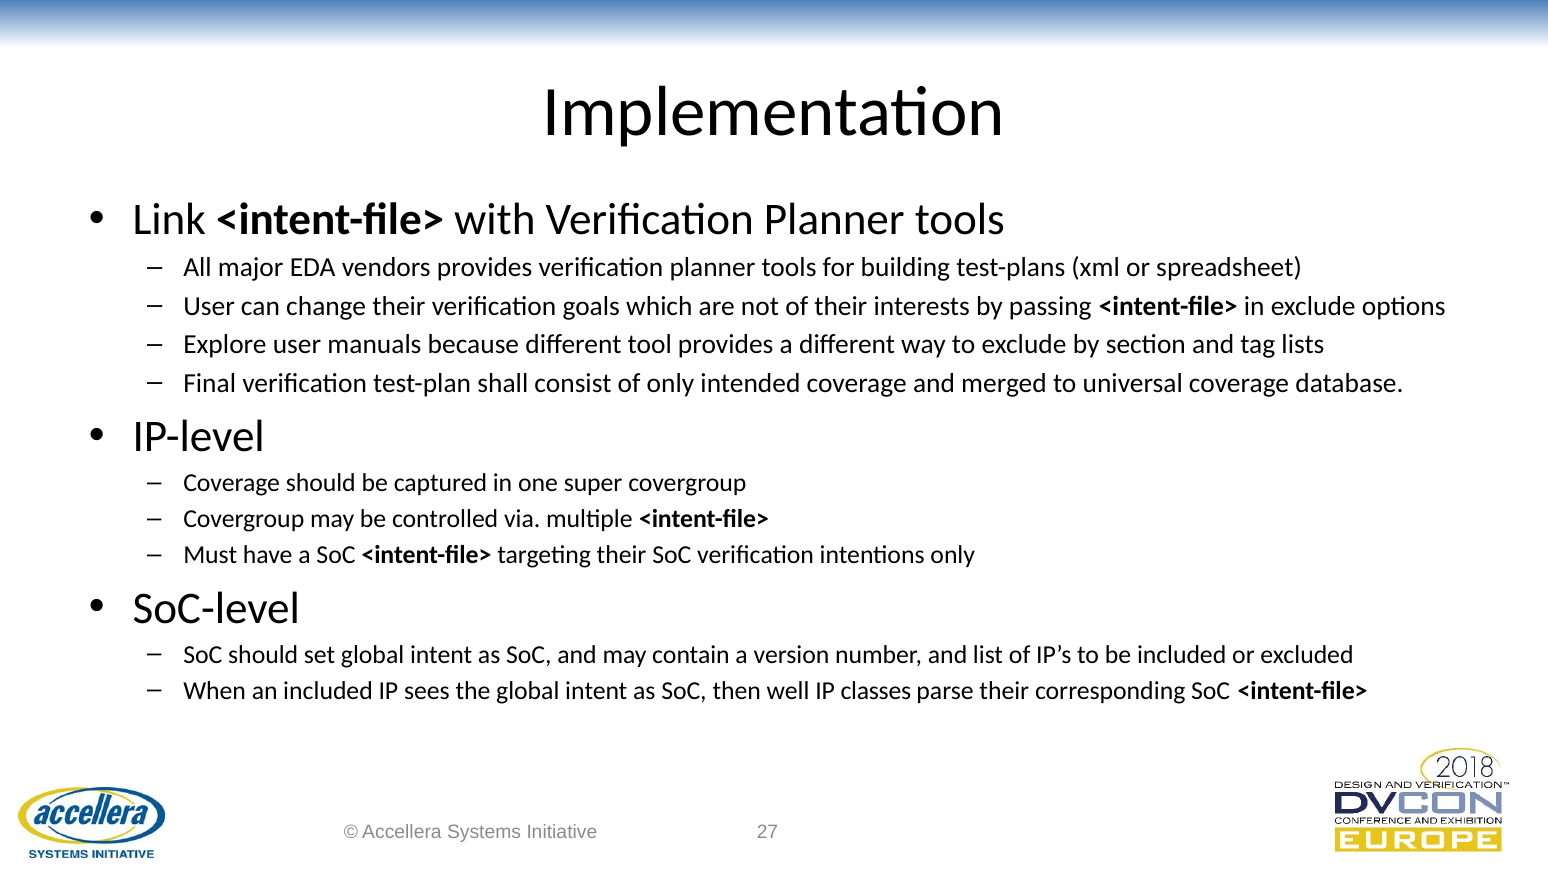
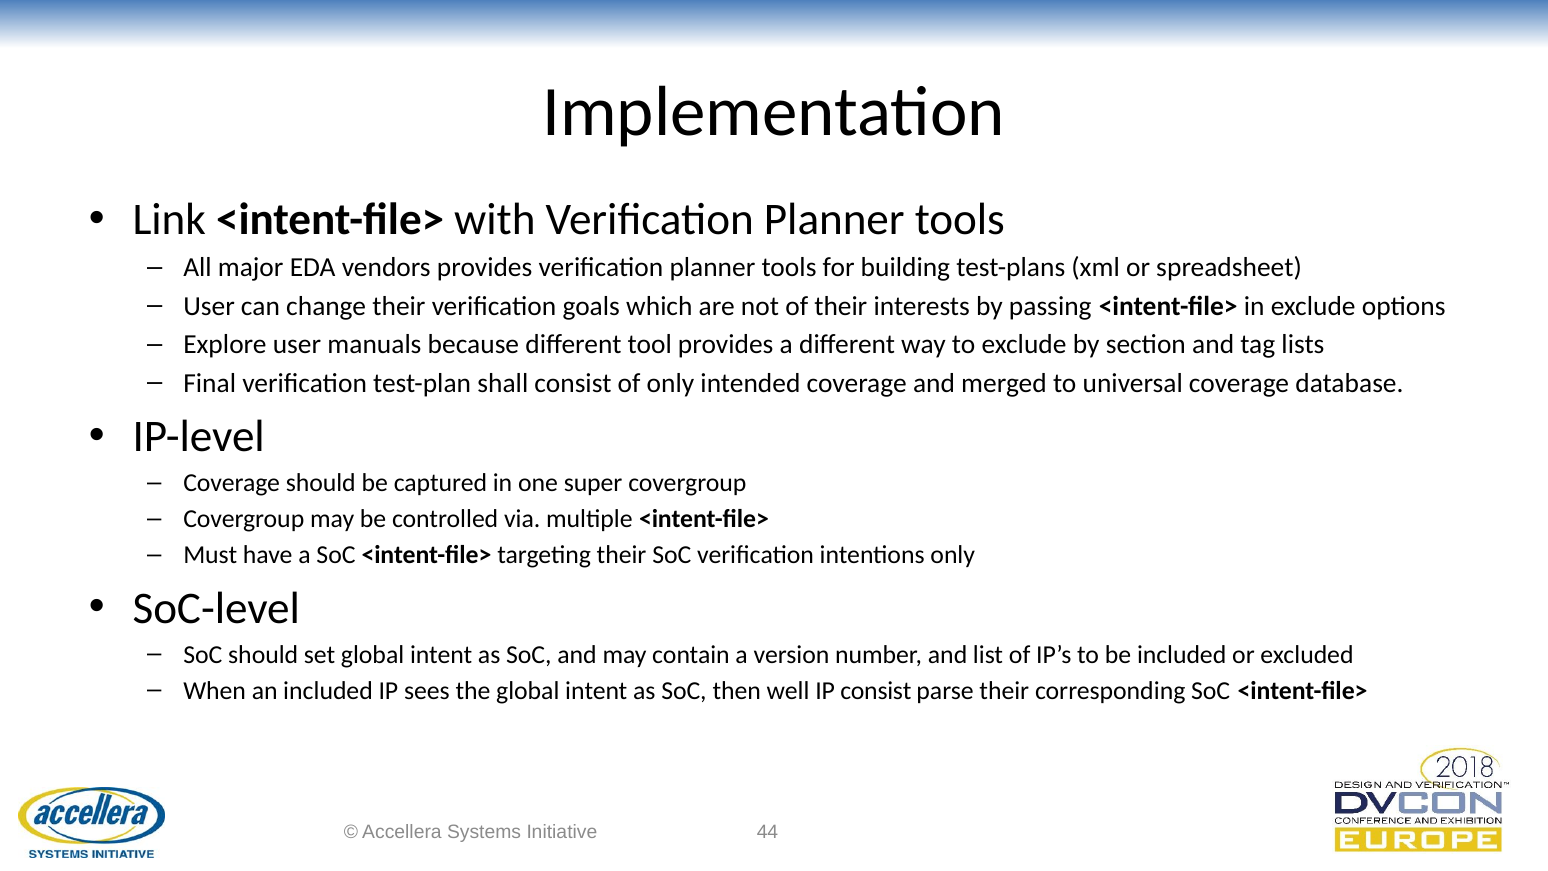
IP classes: classes -> consist (876, 690)
27: 27 -> 44 (768, 832)
